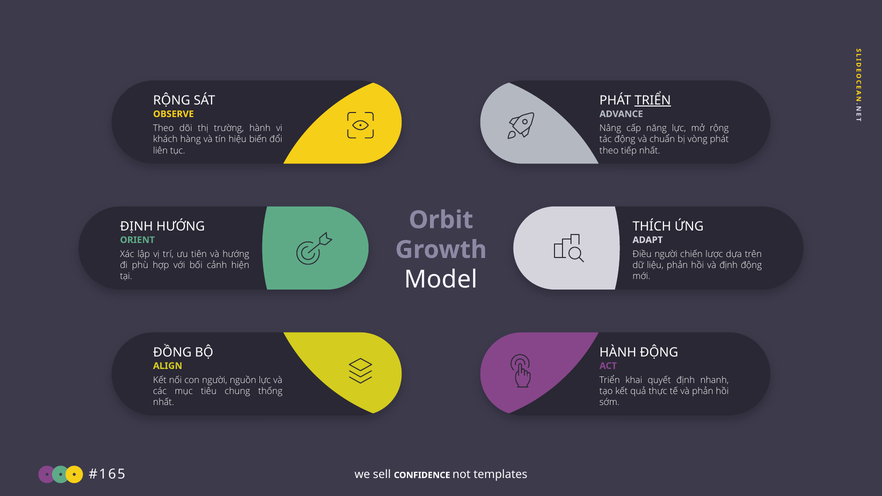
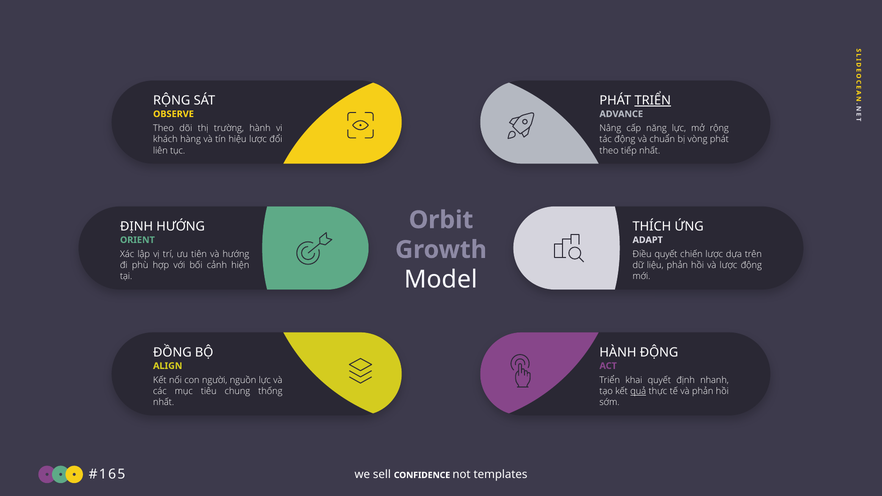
hiệu biến: biến -> lược (258, 140)
Điều người: người -> quyết (666, 254)
và định: định -> lược (728, 265)
quả underline: none -> present (638, 391)
